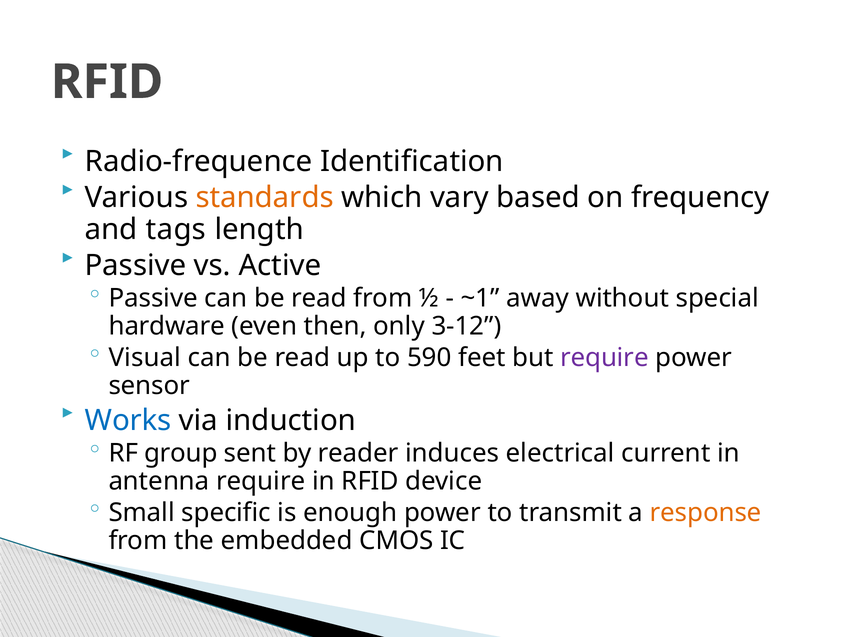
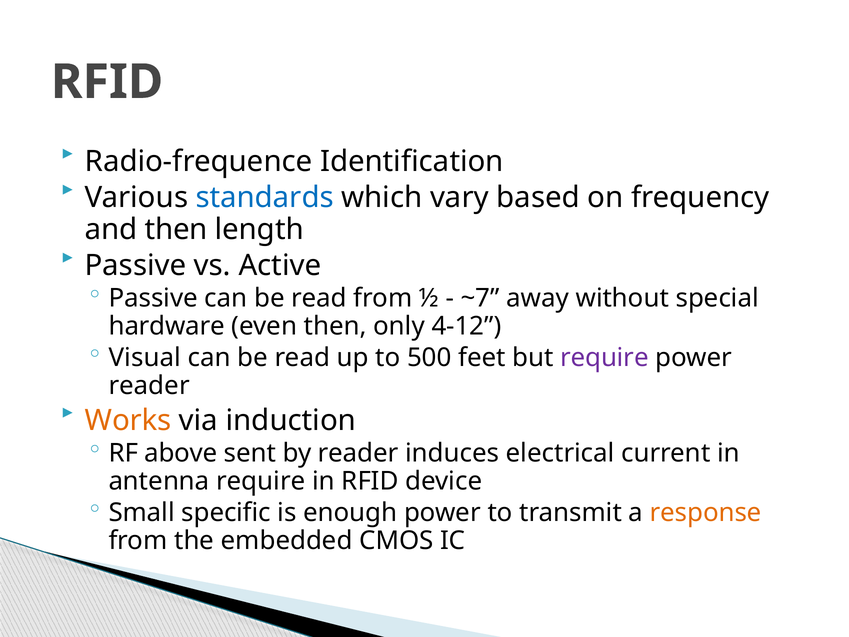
standards colour: orange -> blue (265, 198)
and tags: tags -> then (176, 229)
~1: ~1 -> ~7 (480, 298)
3-12: 3-12 -> 4-12 (466, 326)
590: 590 -> 500 (429, 358)
sensor: sensor -> reader (149, 386)
Works colour: blue -> orange (128, 420)
group: group -> above (181, 453)
